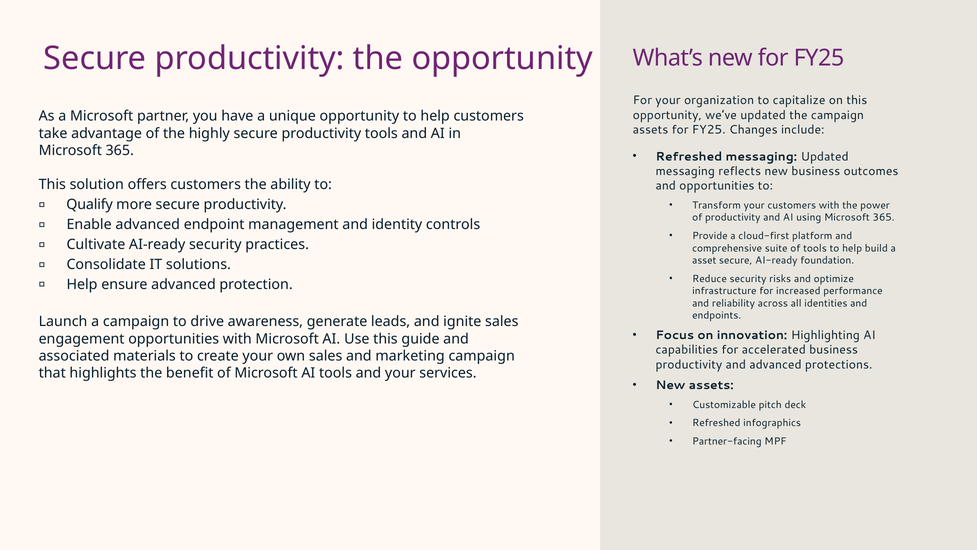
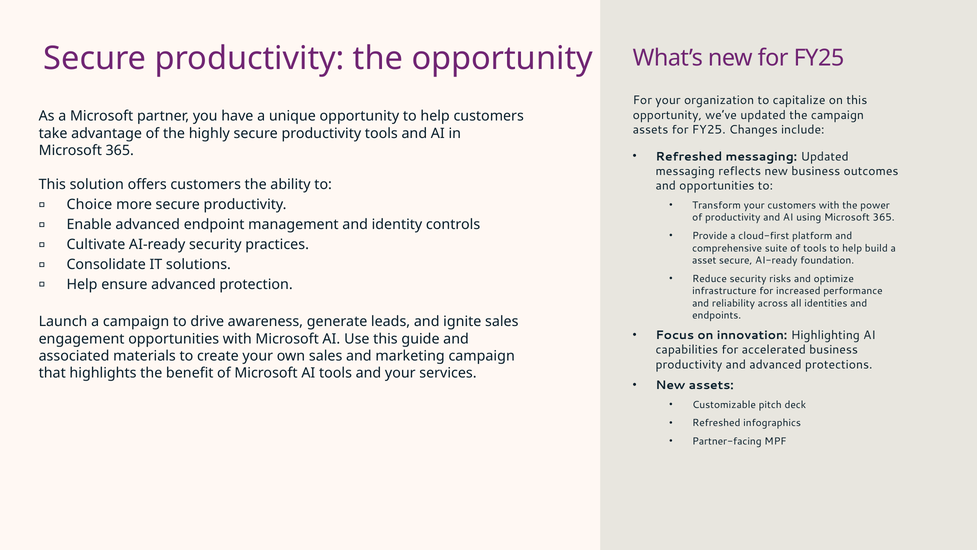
Qualify: Qualify -> Choice (89, 205)
